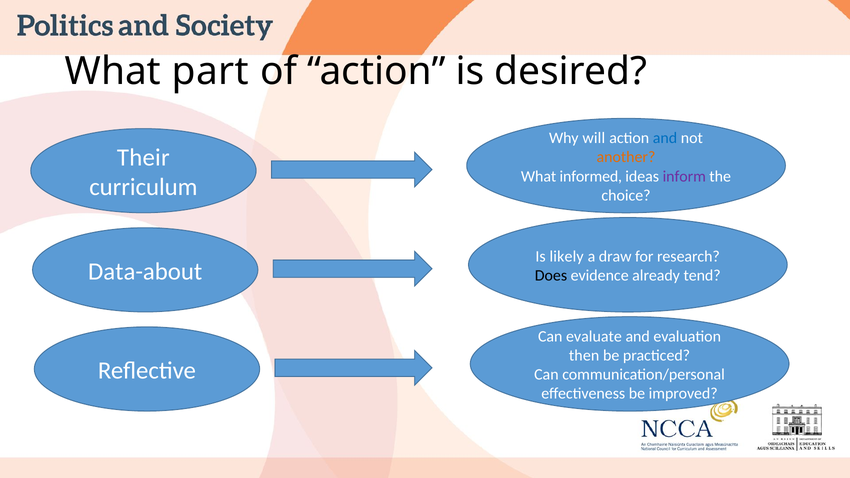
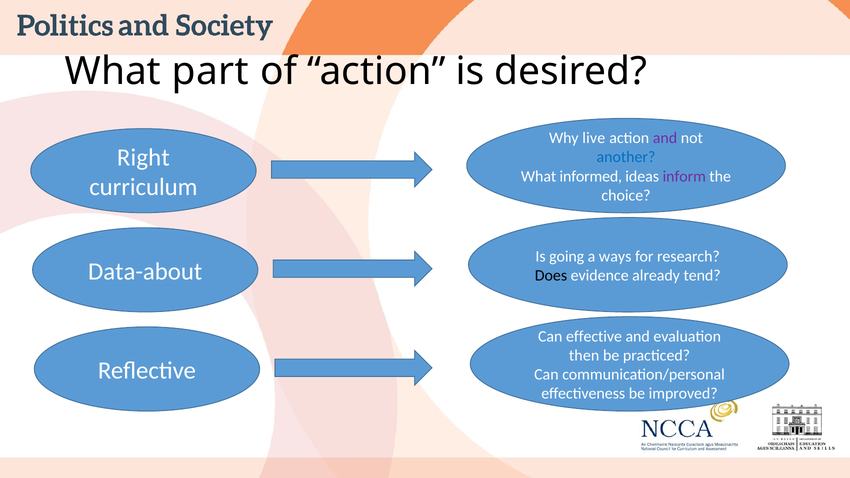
will: will -> live (594, 138)
and colour: blue -> purple (665, 138)
Their: Their -> Right (143, 158)
another colour: orange -> blue (626, 157)
likely: likely -> going (567, 256)
draw: draw -> ways (615, 256)
evaluate: evaluate -> effective (594, 336)
